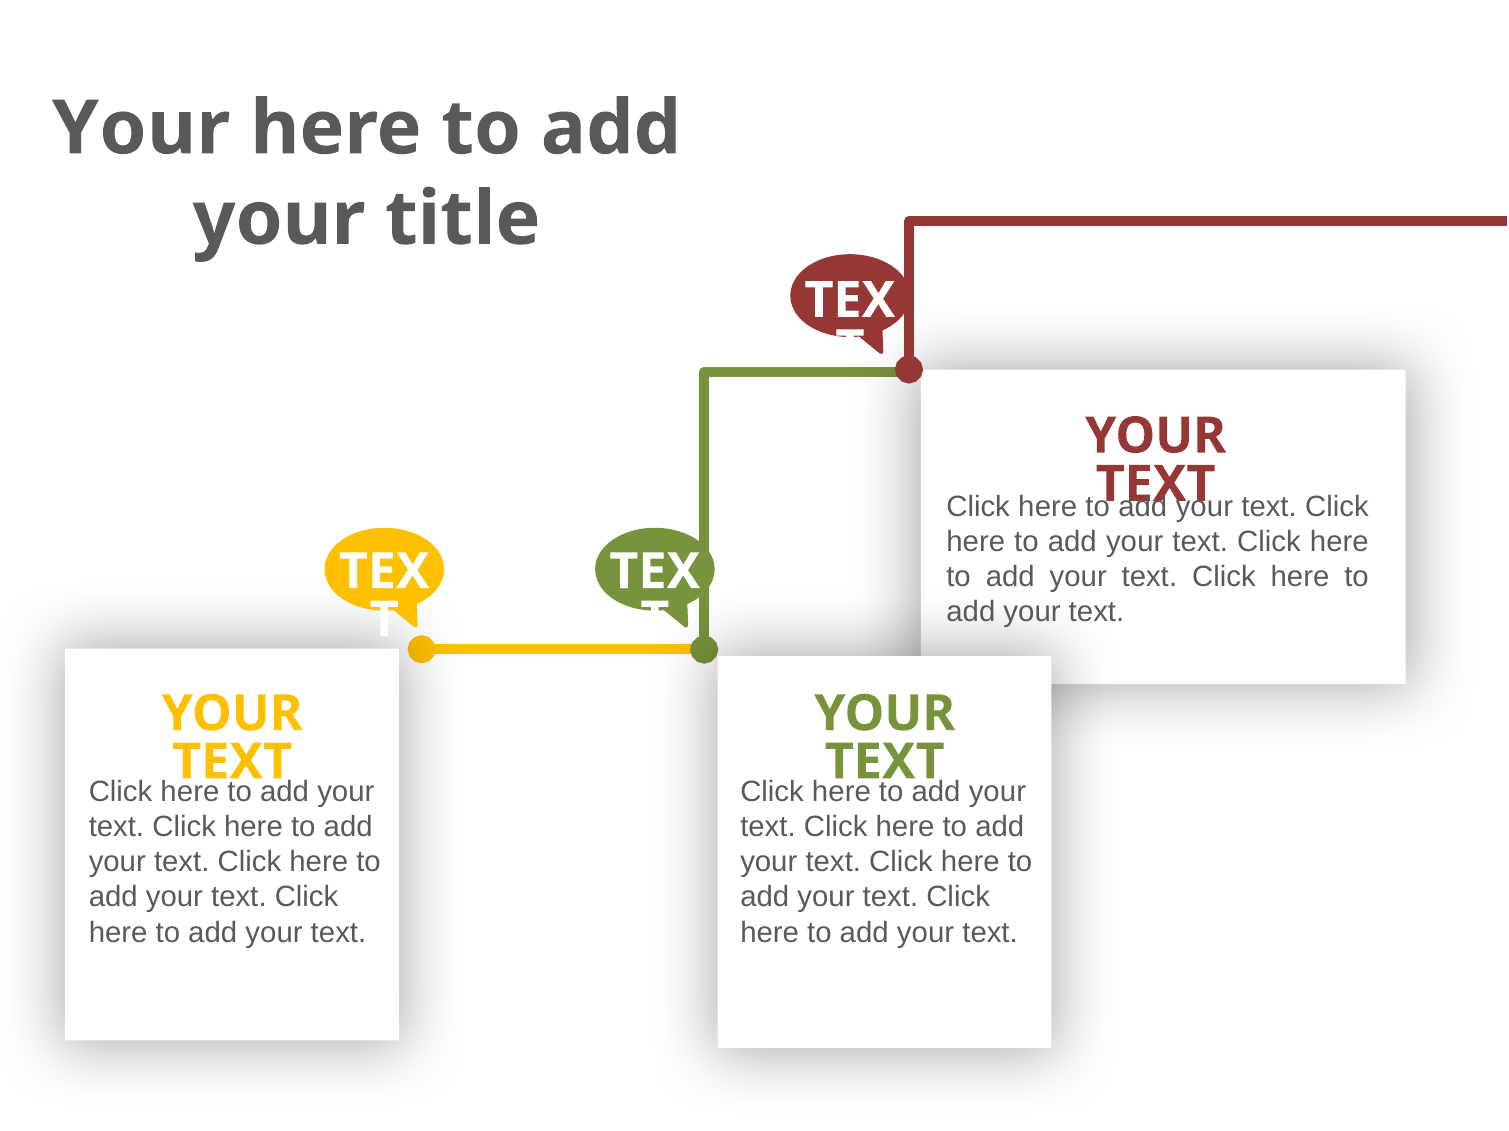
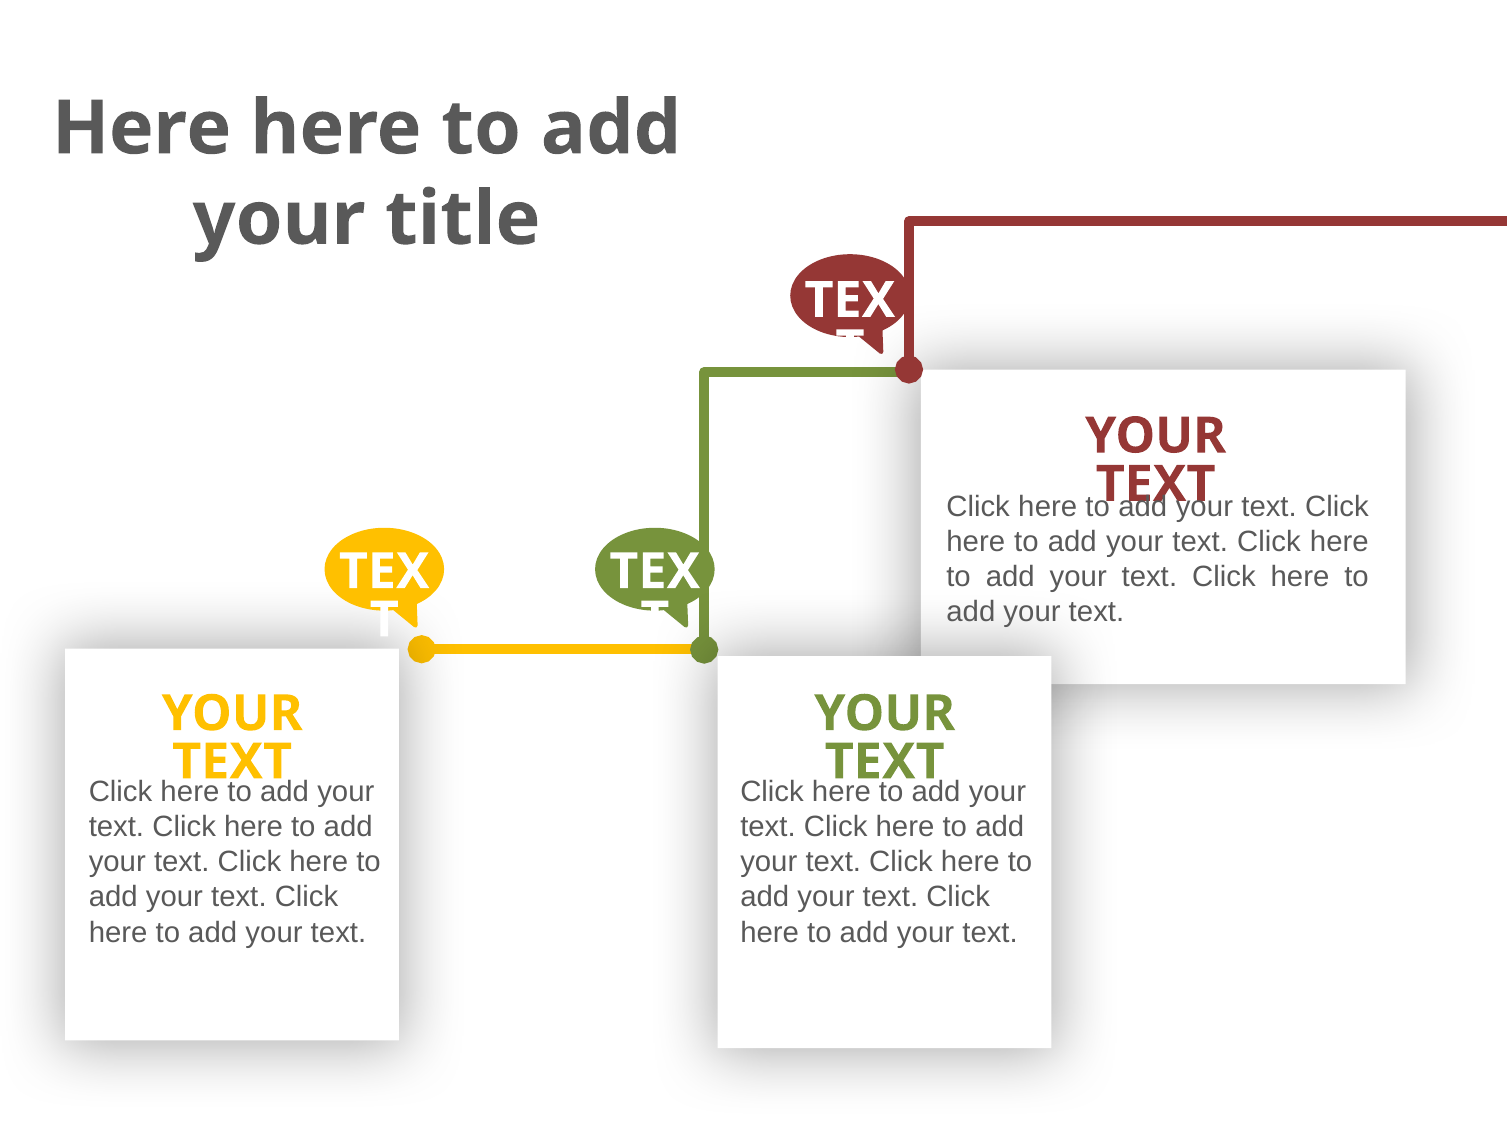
Your: Your -> Here (142, 129)
